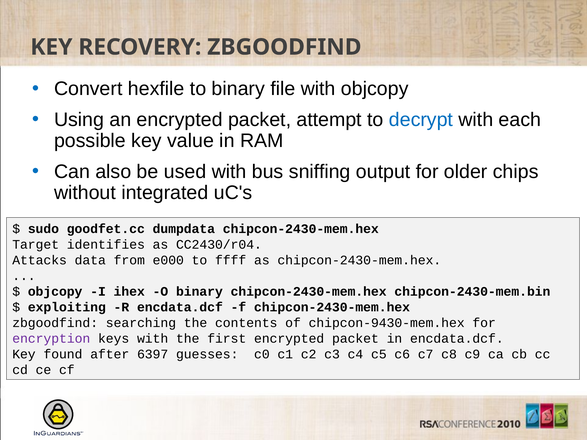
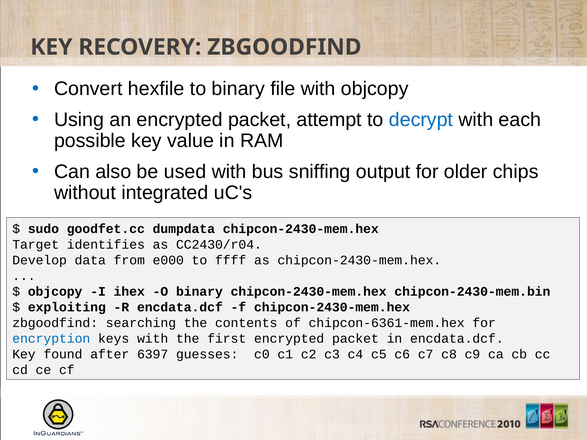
Attacks: Attacks -> Develop (40, 260)
chipcon-9430-mem.hex: chipcon-9430-mem.hex -> chipcon-6361-mem.hex (387, 323)
encryption colour: purple -> blue (51, 339)
